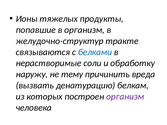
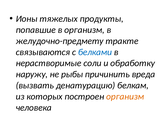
желудочно-структур: желудочно-структур -> желудочно-предмету (60, 41)
тему: тему -> рыбы (72, 74)
организм colour: purple -> orange (125, 97)
